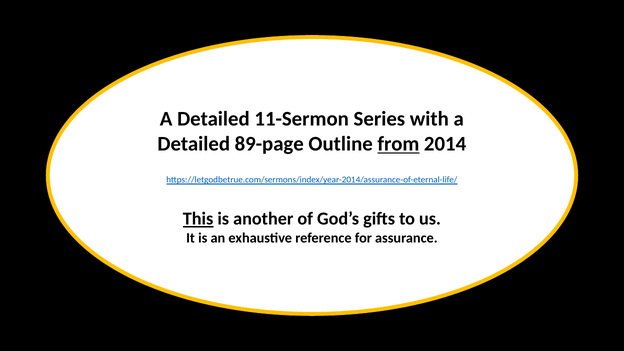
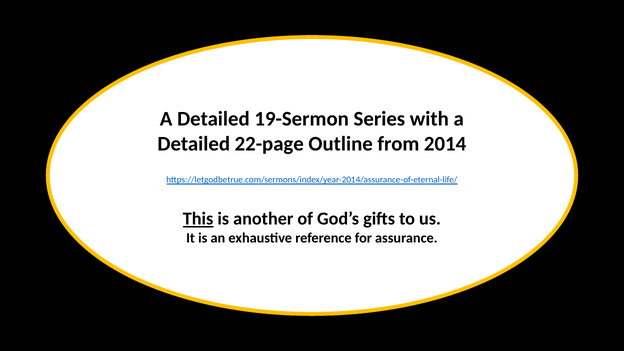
11-Sermon: 11-Sermon -> 19-Sermon (302, 119)
89-page: 89-page -> 22-page (269, 144)
from underline: present -> none (398, 144)
